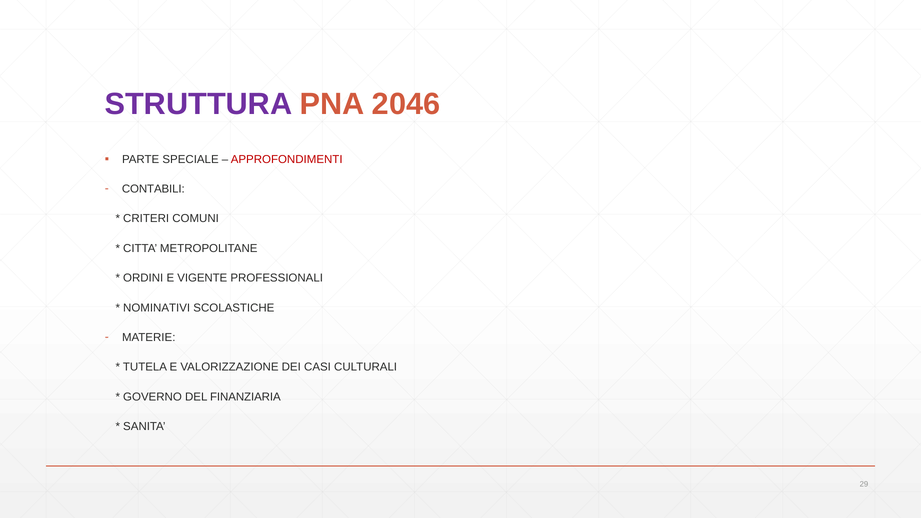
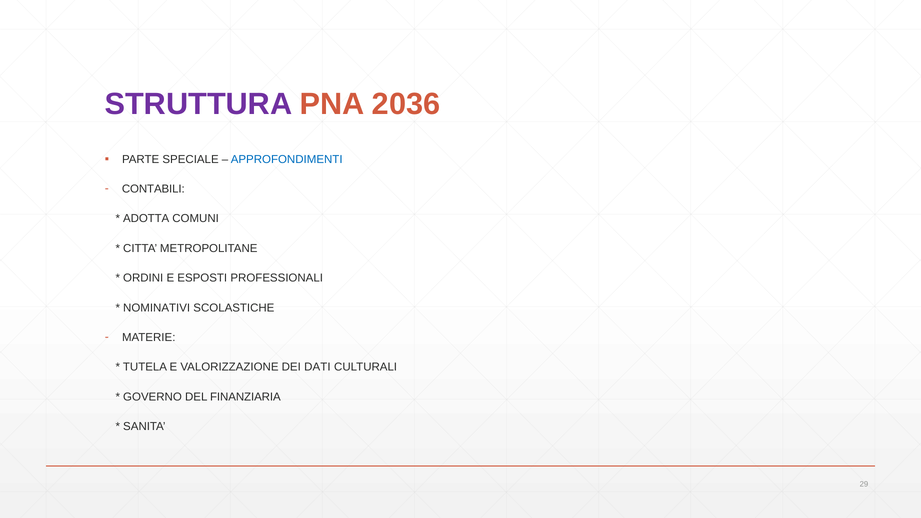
2046: 2046 -> 2036 (406, 104)
APPROFONDIMENTI colour: red -> blue (287, 159)
CRITERI: CRITERI -> ADOTTA (146, 219)
VIGENTE: VIGENTE -> ESPOSTI (202, 278)
CASI: CASI -> DATI (317, 367)
